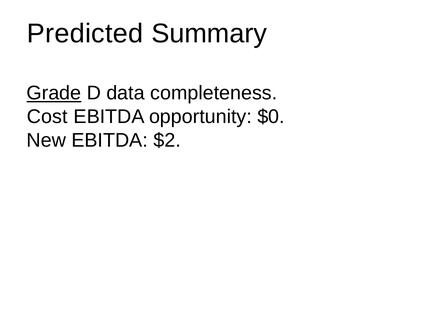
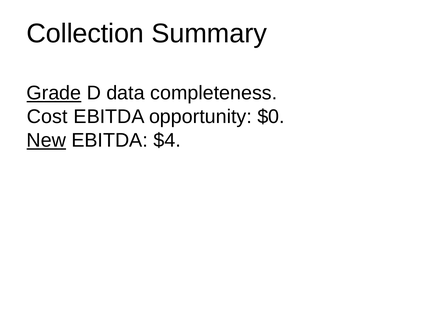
Predicted: Predicted -> Collection (85, 34)
New underline: none -> present (46, 140)
$2: $2 -> $4 (167, 140)
